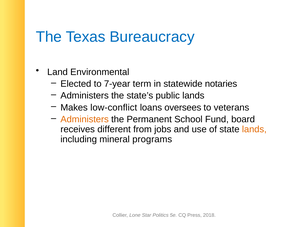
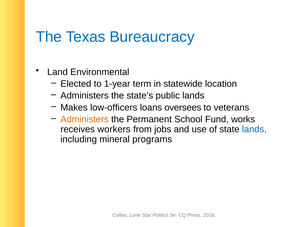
7-year: 7-year -> 1-year (117, 84)
notaries: notaries -> location (221, 84)
low-conflict: low-conflict -> low-officers (114, 108)
board: board -> works (243, 119)
different: different -> workers (114, 129)
lands colour: orange -> blue (254, 129)
